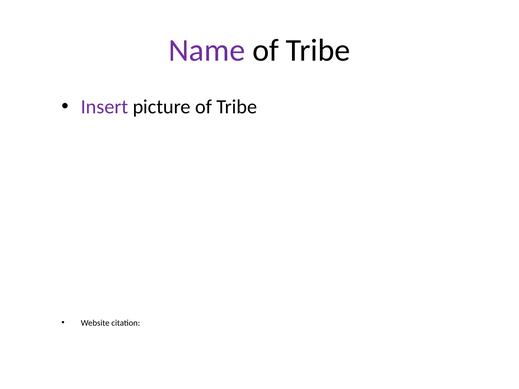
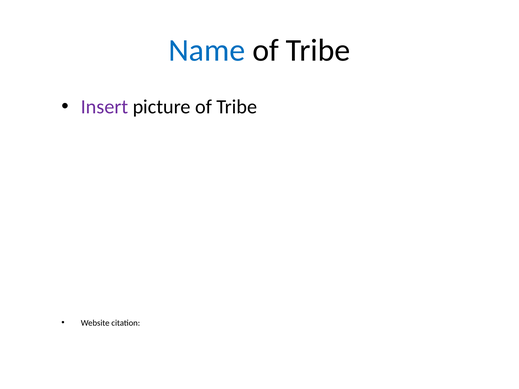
Name colour: purple -> blue (207, 50)
